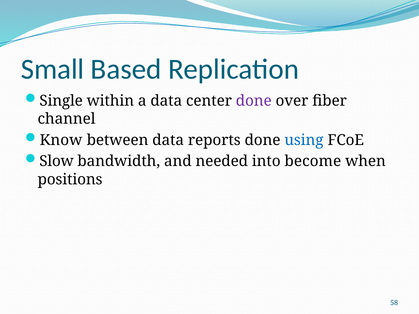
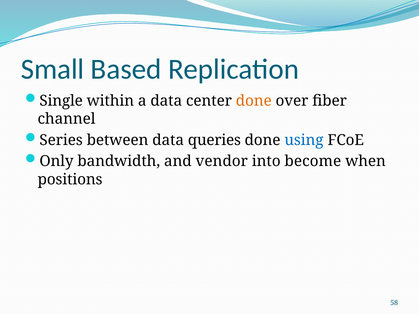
done colour: purple -> orange (254, 101)
Know: Know -> Series (61, 140)
reports: reports -> queries (214, 140)
Slow: Slow -> Only (56, 161)
needed: needed -> vendor (222, 161)
